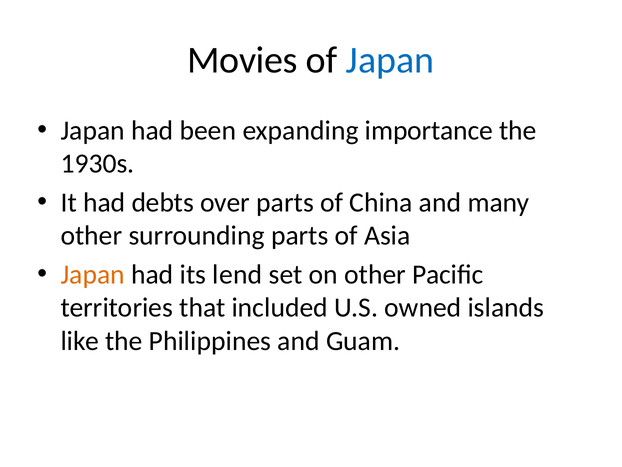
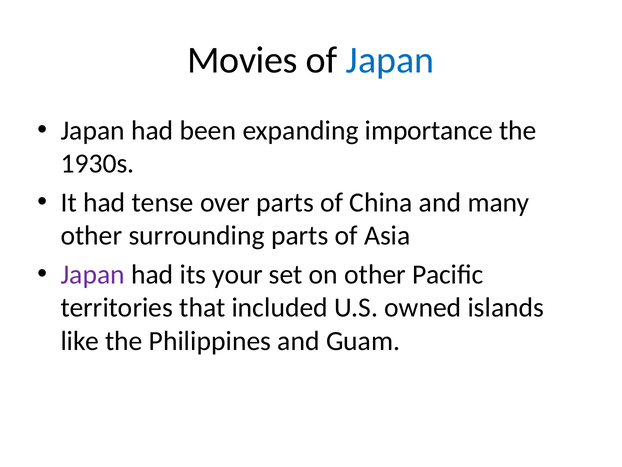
debts: debts -> tense (163, 202)
Japan colour: orange -> purple (93, 274)
lend: lend -> your (238, 274)
